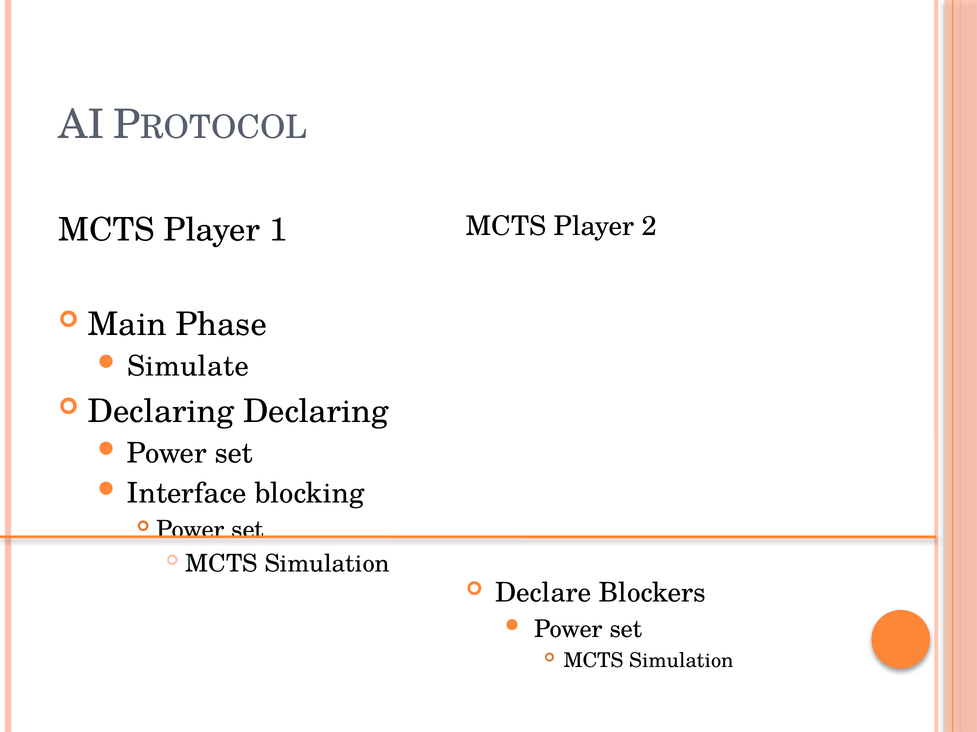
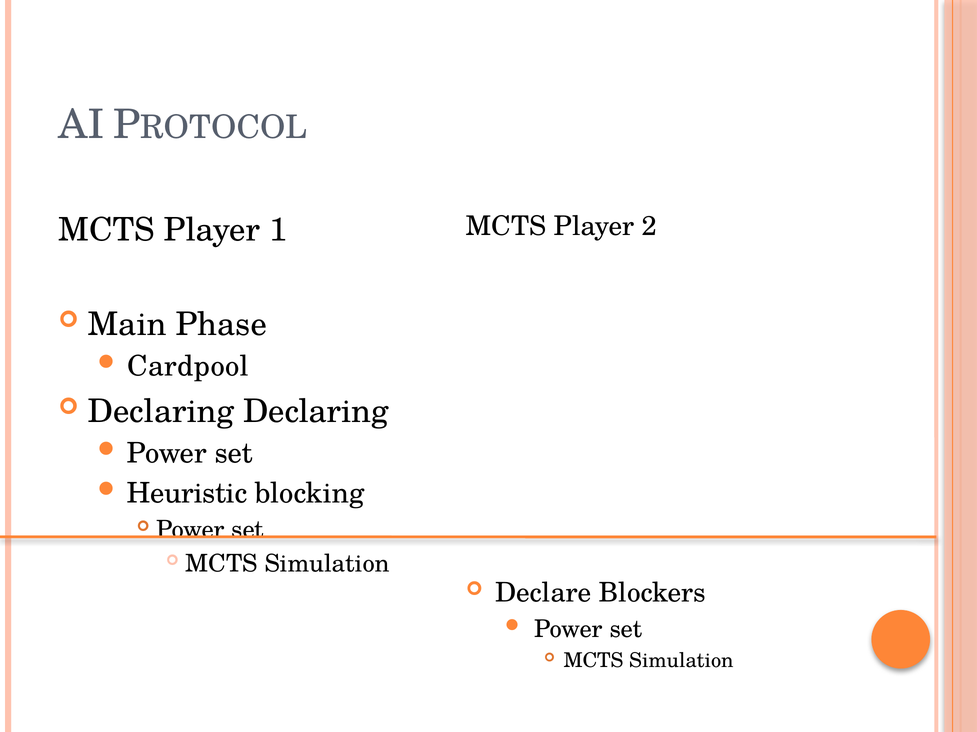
Simulate: Simulate -> Cardpool (188, 367)
Interface: Interface -> Heuristic (187, 494)
